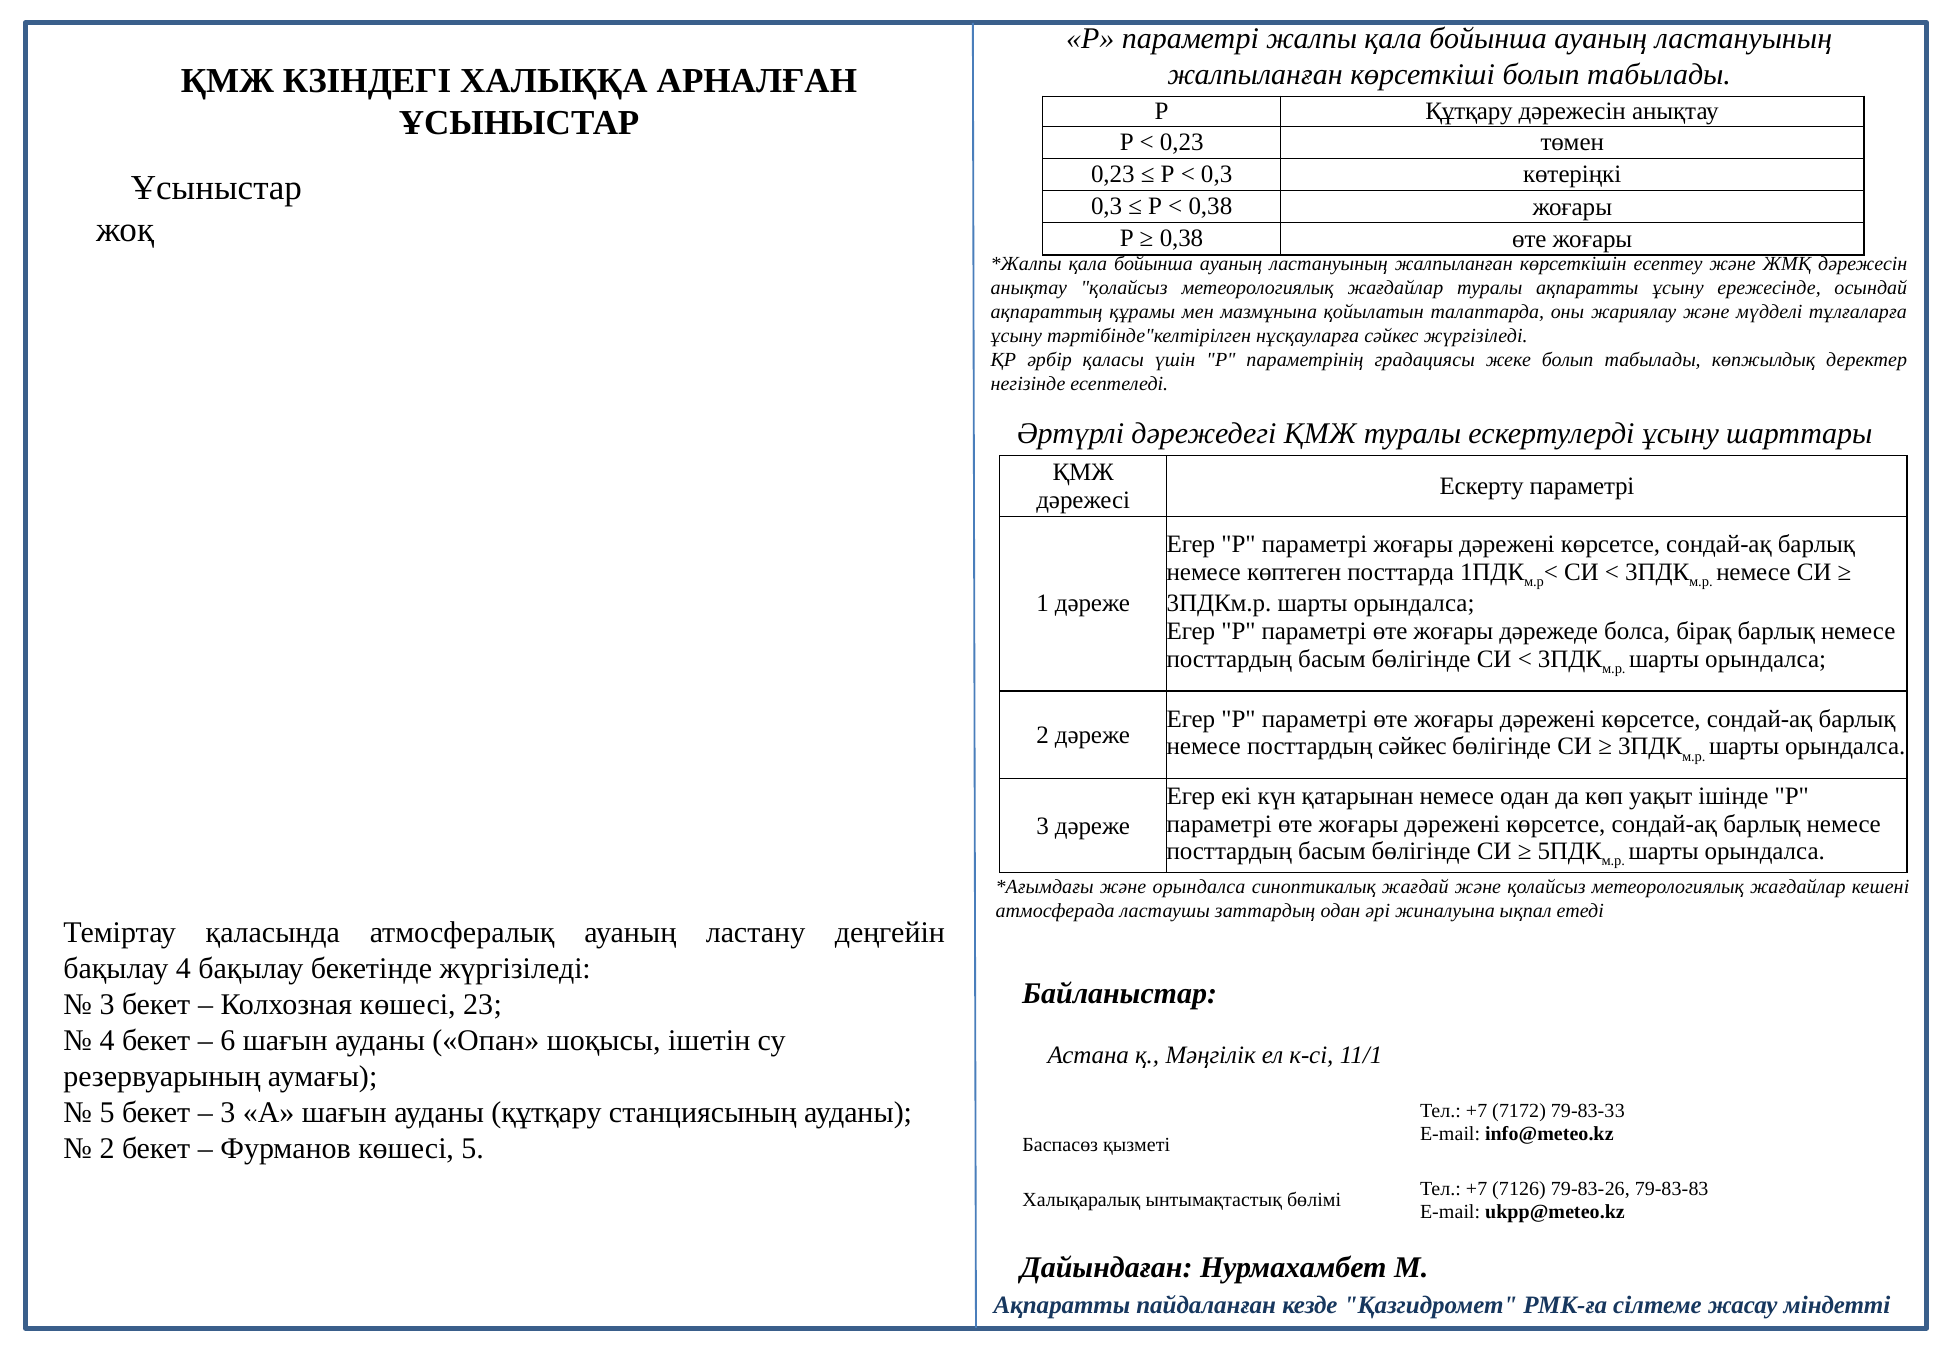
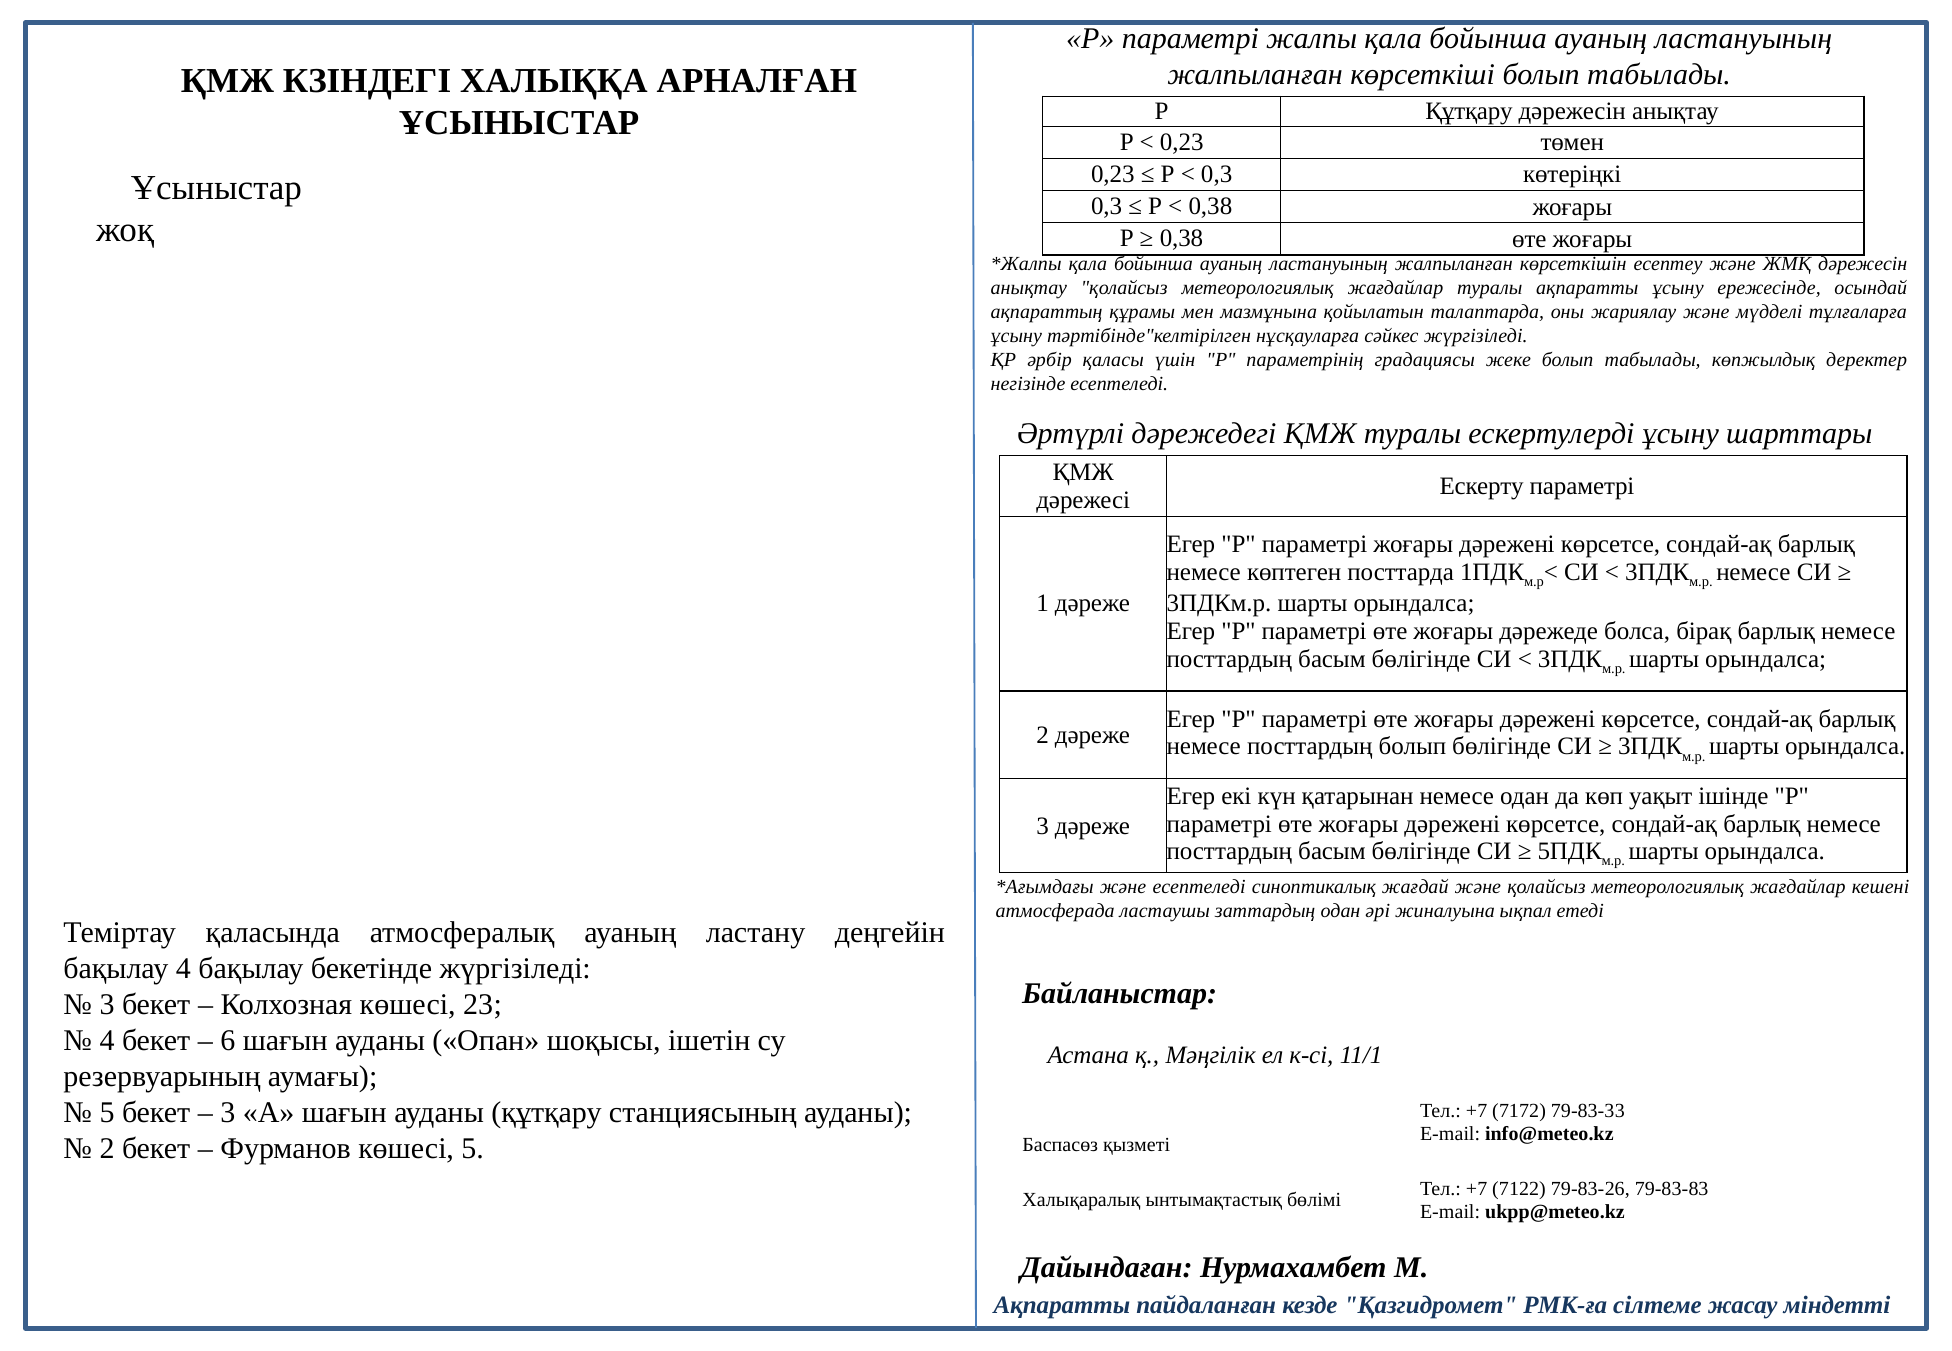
посттардың сәйкес: сәйкес -> болып (1412, 747)
және орындалса: орындалса -> есептеледі (1199, 887)
7126: 7126 -> 7122 (1519, 1190)
